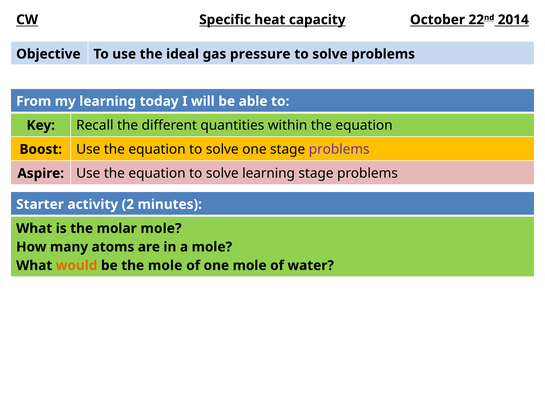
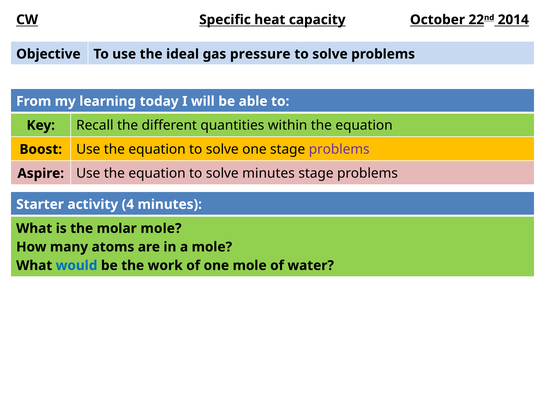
solve learning: learning -> minutes (269, 173)
2: 2 -> 4 (128, 204)
would colour: orange -> blue (77, 265)
the mole: mole -> work (165, 265)
